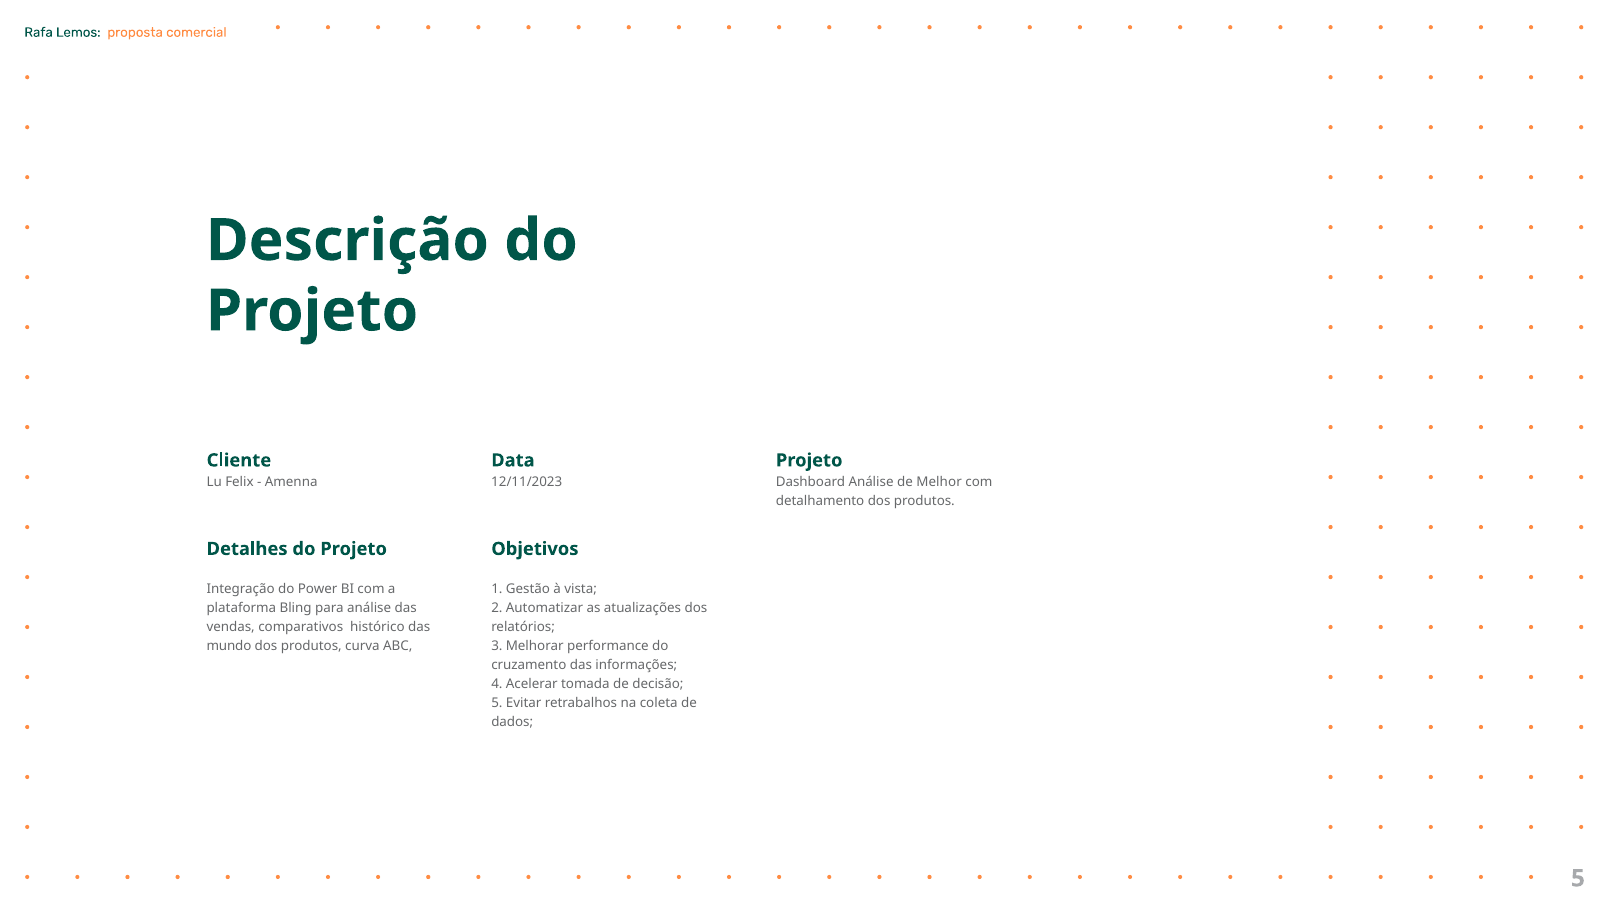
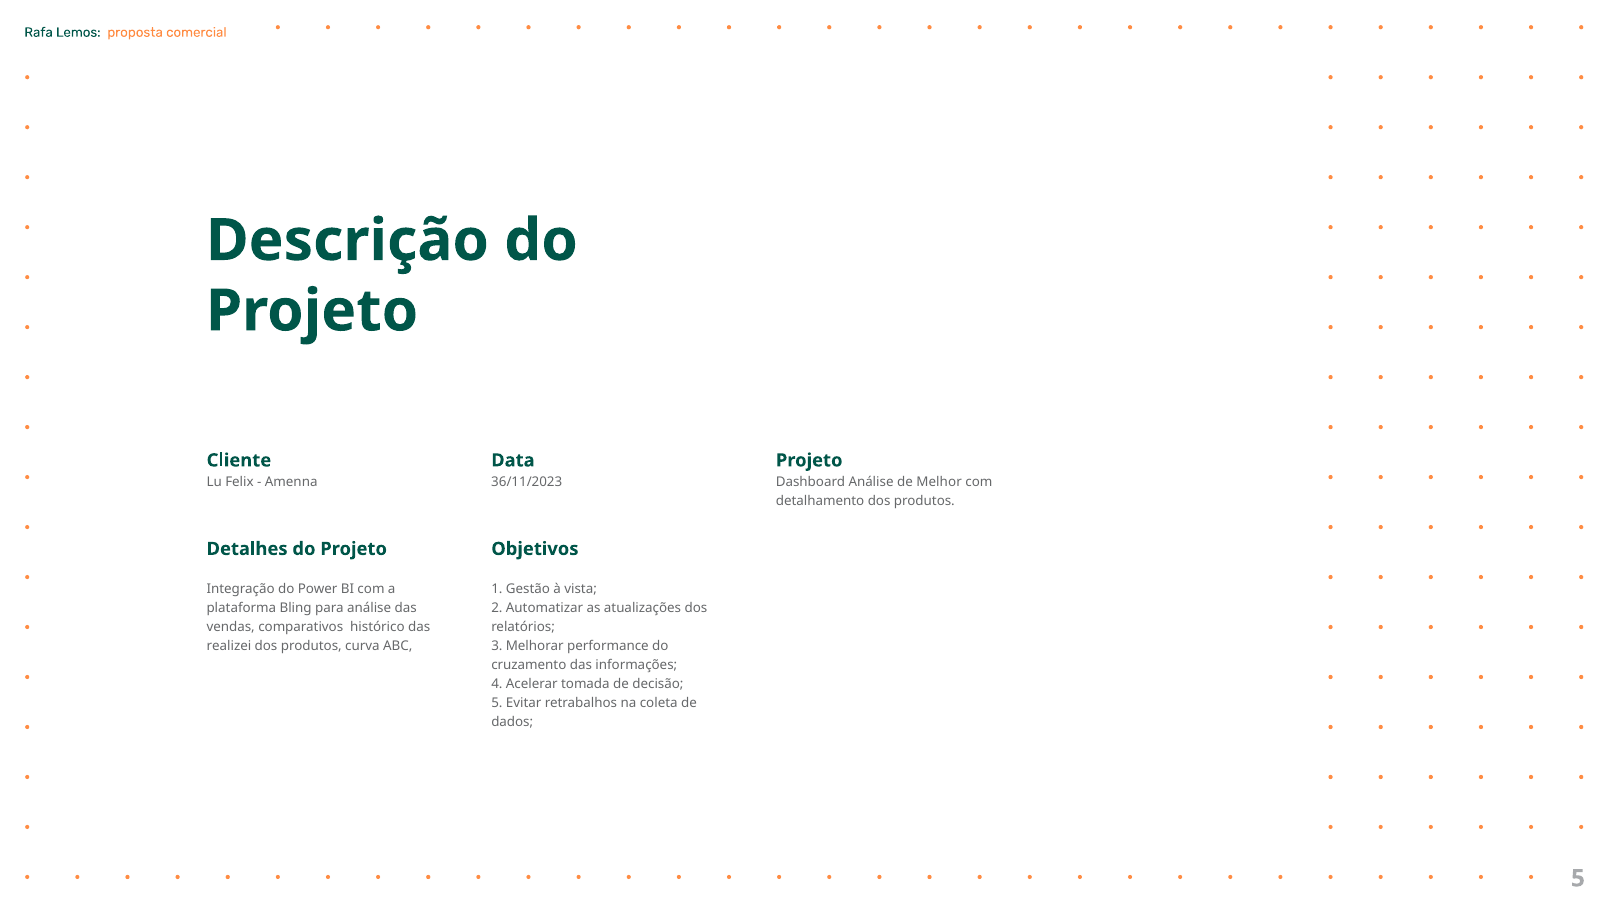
12/11/2023: 12/11/2023 -> 36/11/2023 (527, 482)
mundo: mundo -> realizei (229, 646)
